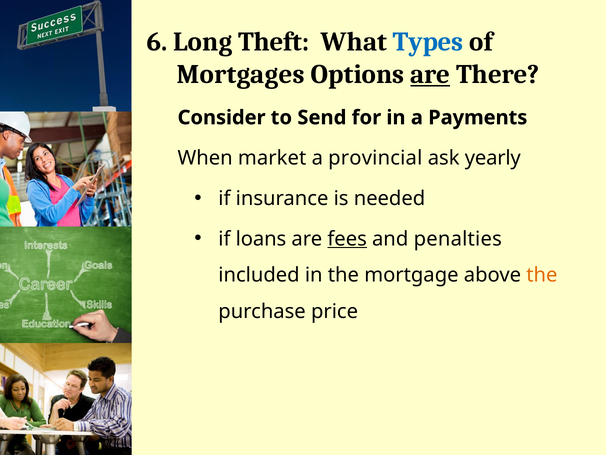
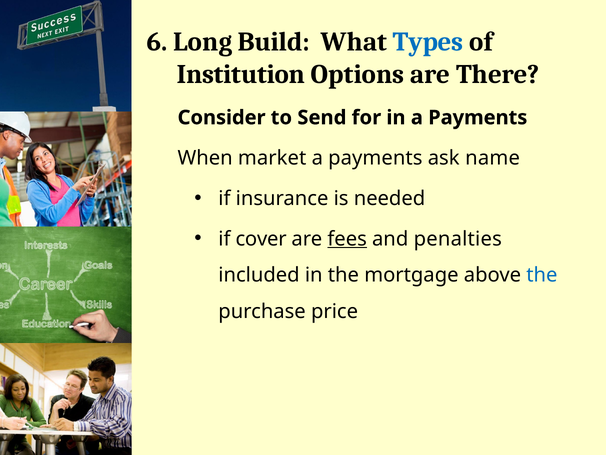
Theft: Theft -> Build (274, 42)
Mortgages: Mortgages -> Institution (241, 74)
are underline: present -> none (430, 74)
provincial: provincial -> payments (375, 158)
yearly: yearly -> name (493, 158)
loans: loans -> cover (261, 239)
the colour: orange -> blue (542, 275)
